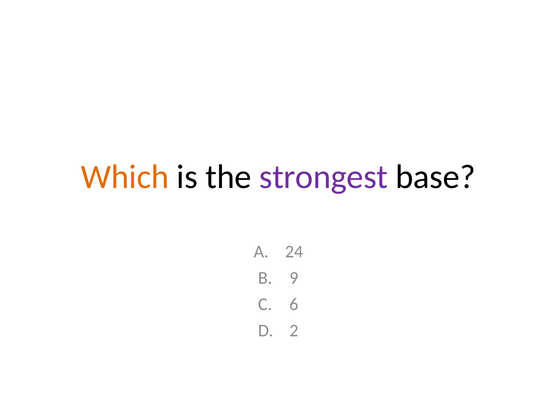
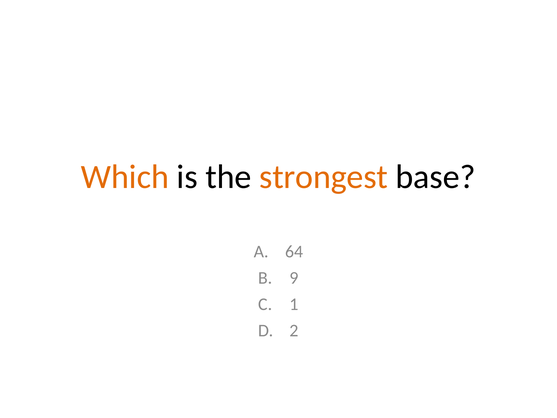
strongest colour: purple -> orange (324, 177)
24: 24 -> 64 (294, 251)
6: 6 -> 1 (294, 304)
